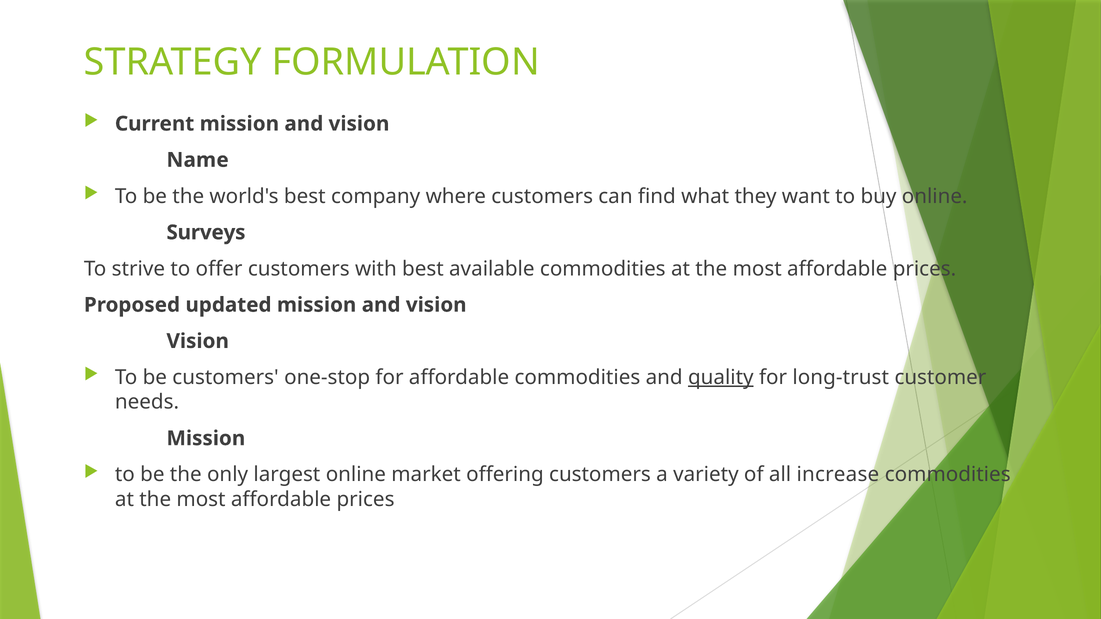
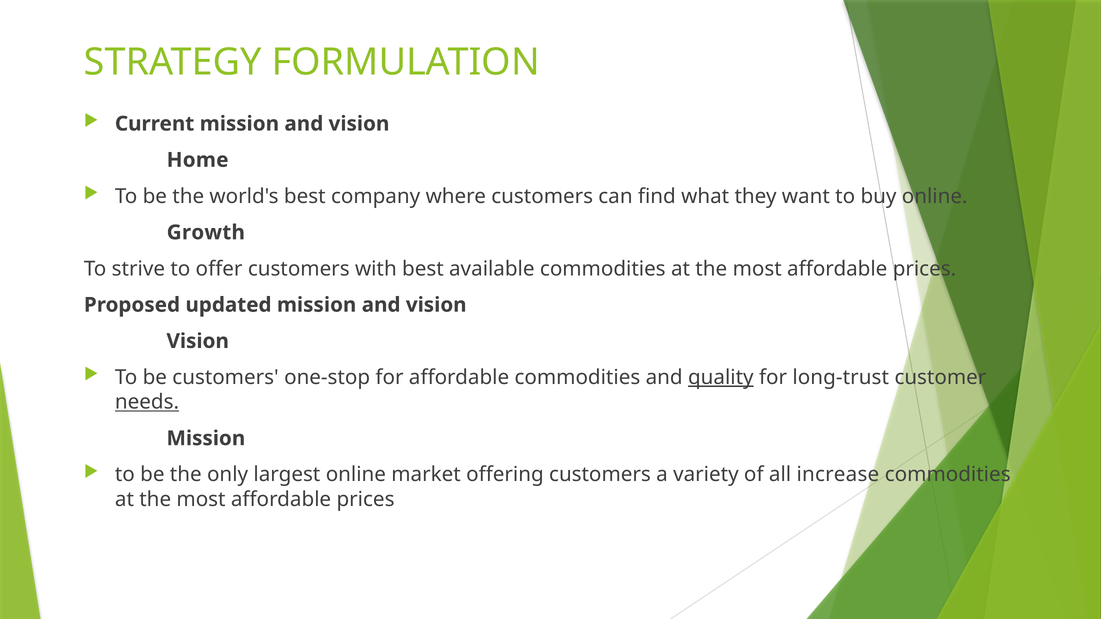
Name: Name -> Home (198, 160)
Surveys: Surveys -> Growth (206, 233)
needs underline: none -> present (147, 402)
